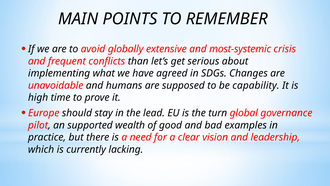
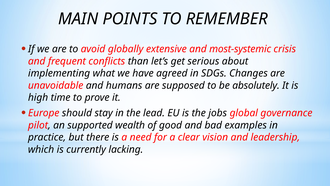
capability: capability -> absolutely (256, 85)
turn: turn -> jobs (218, 113)
